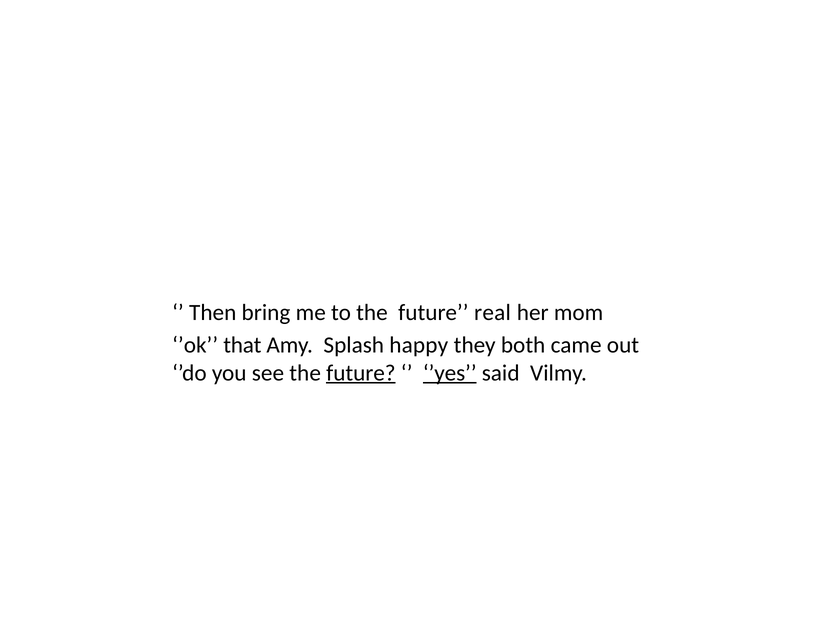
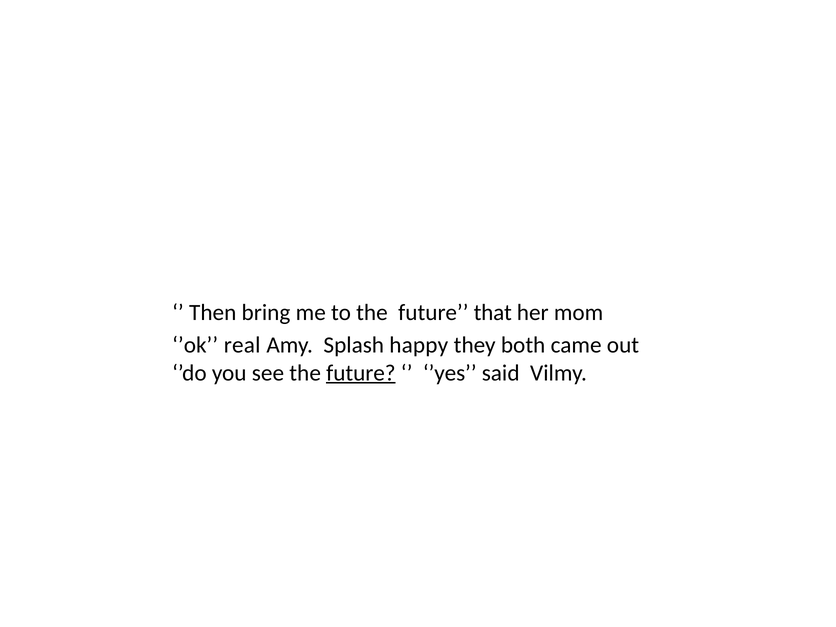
real: real -> that (493, 312)
that: that -> real (242, 345)
’yes underline: present -> none (450, 373)
